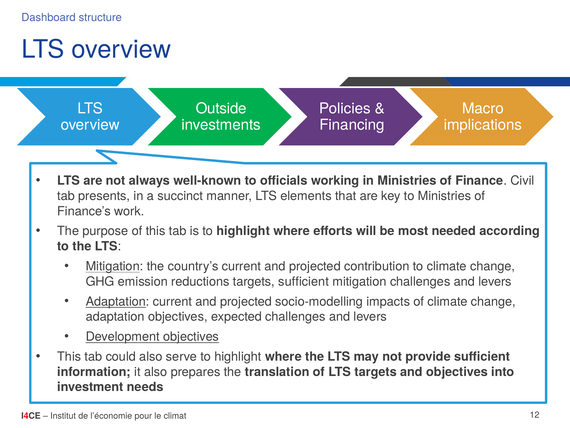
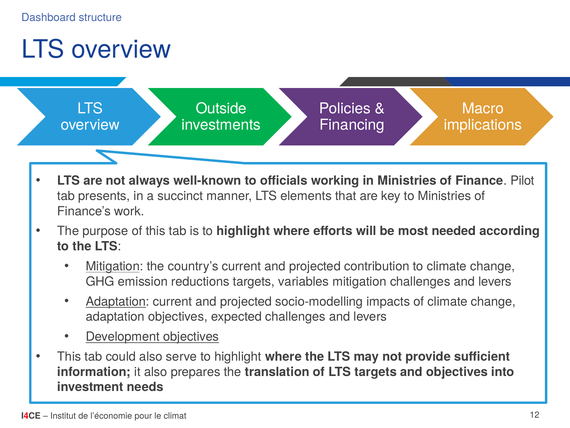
Civil: Civil -> Pilot (522, 181)
targets sufficient: sufficient -> variables (304, 281)
